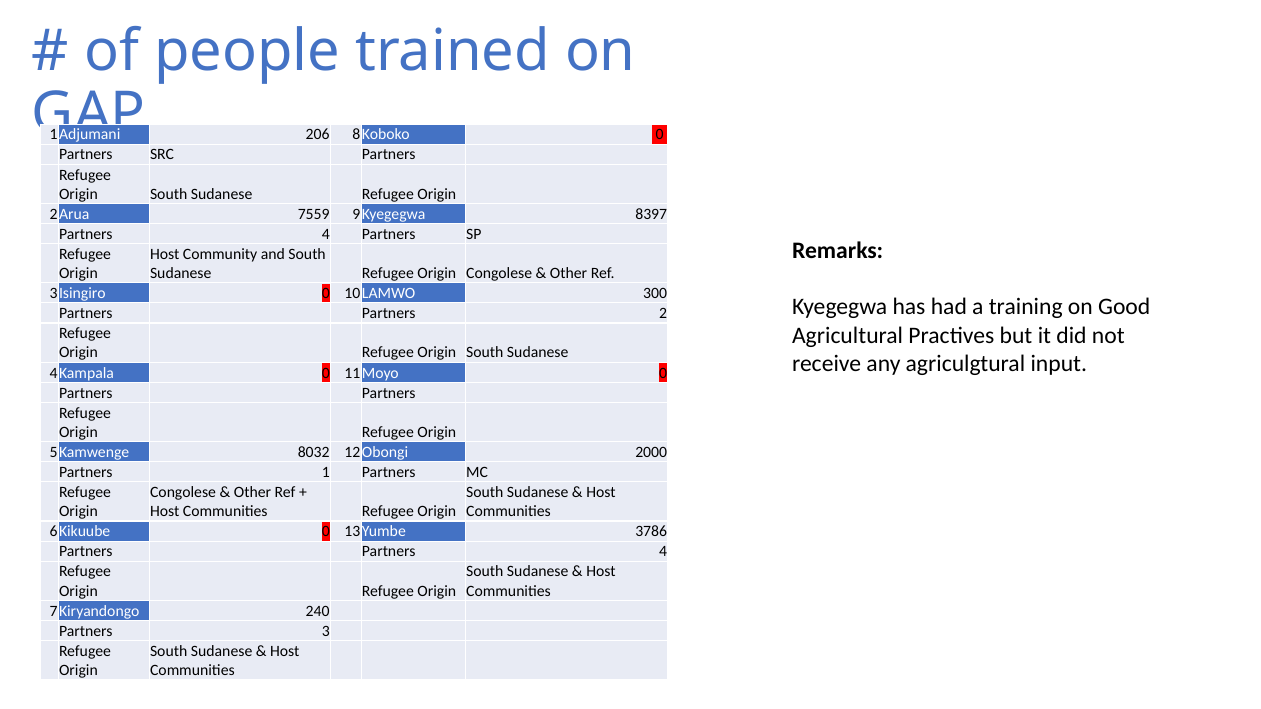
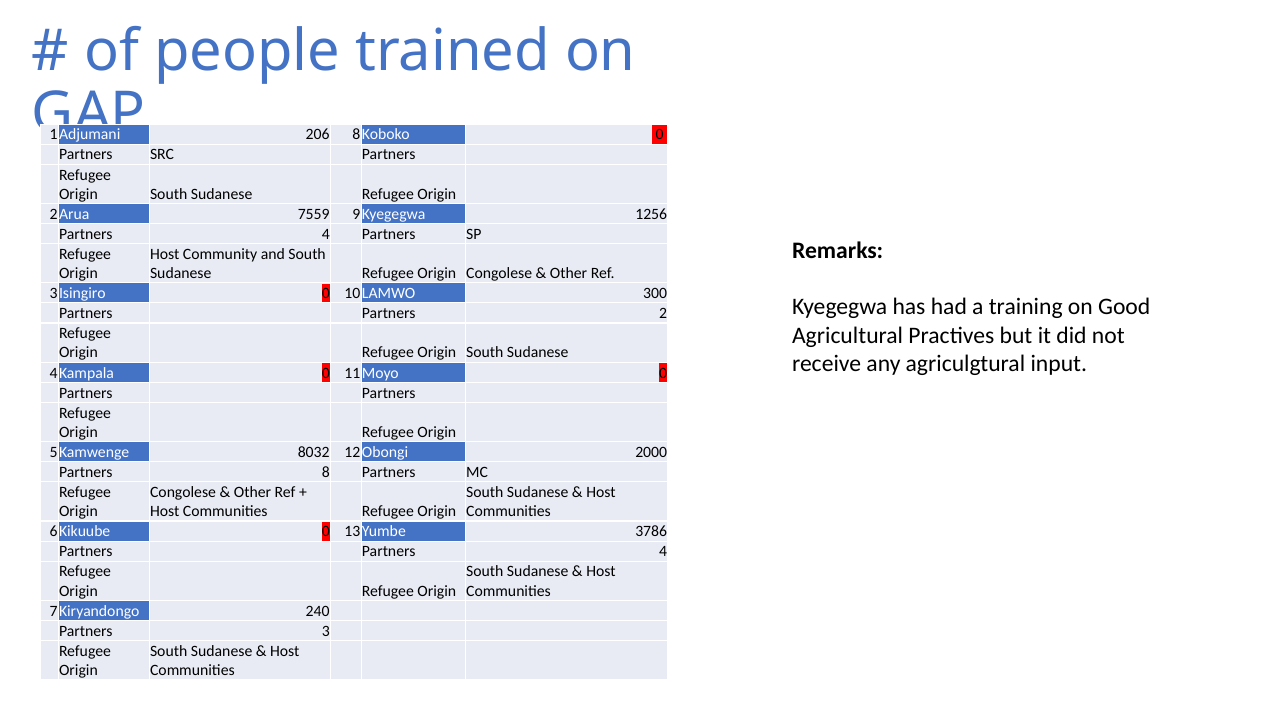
8397: 8397 -> 1256 (651, 214)
1: 1 -> 8 (326, 473)
